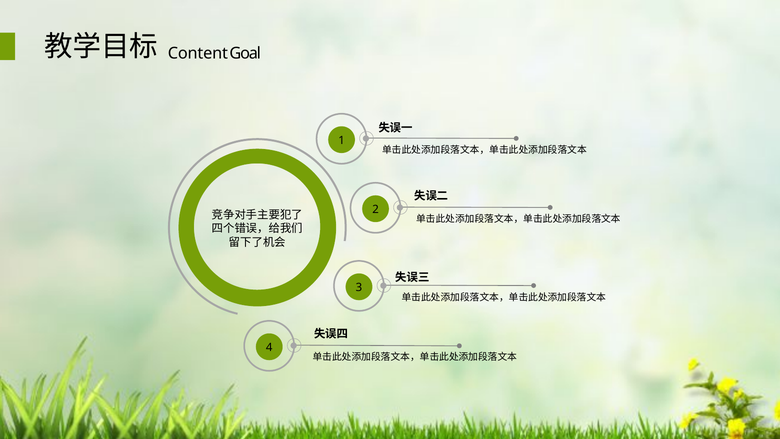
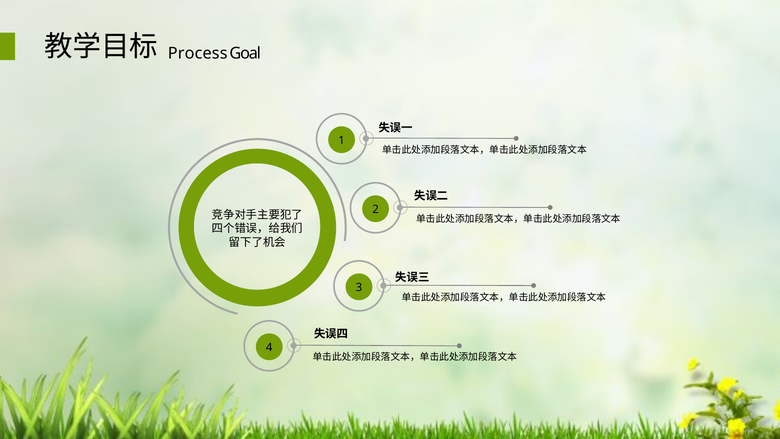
Content: Content -> Process (198, 53)
